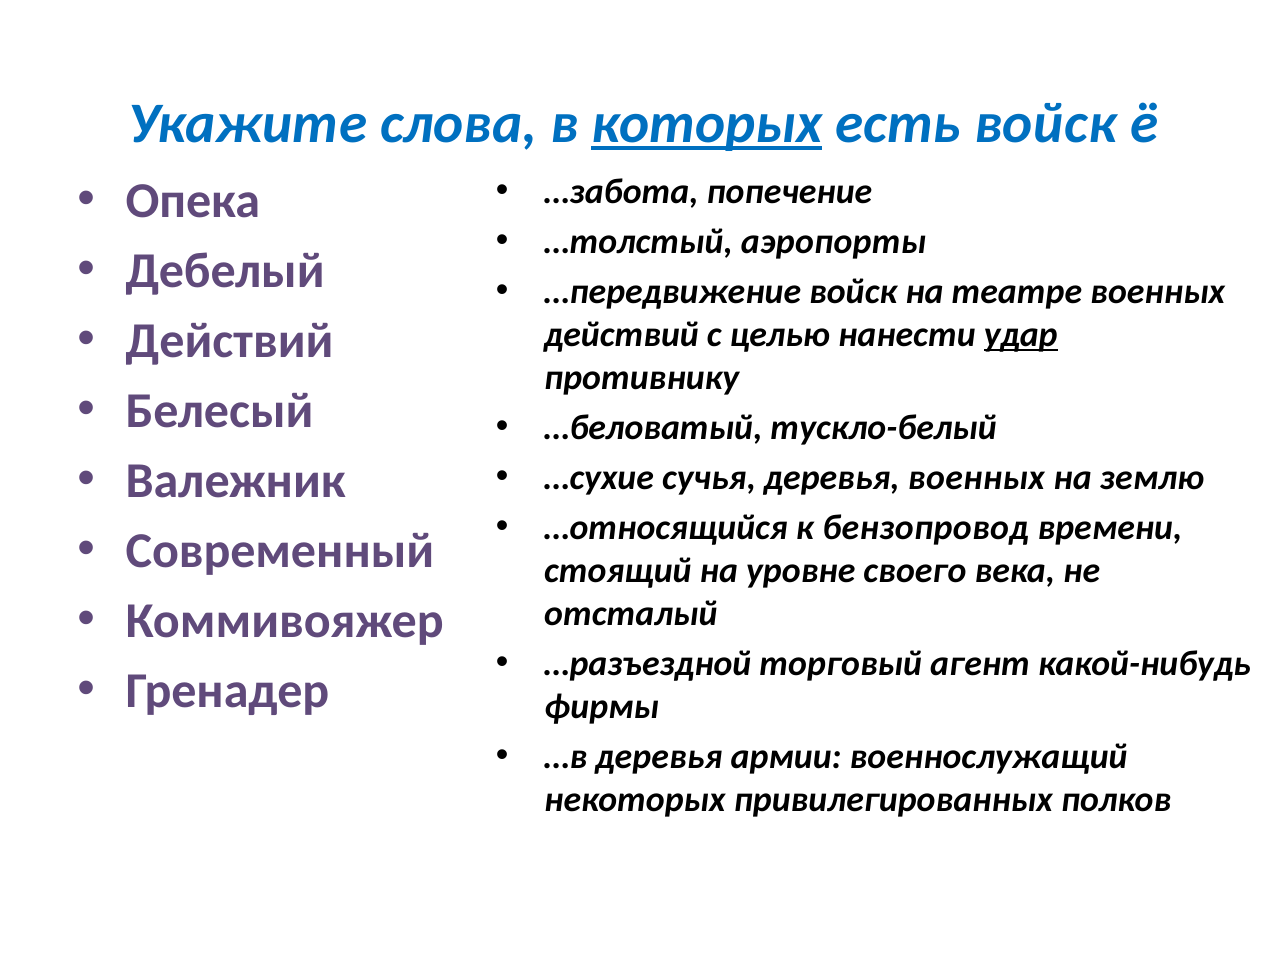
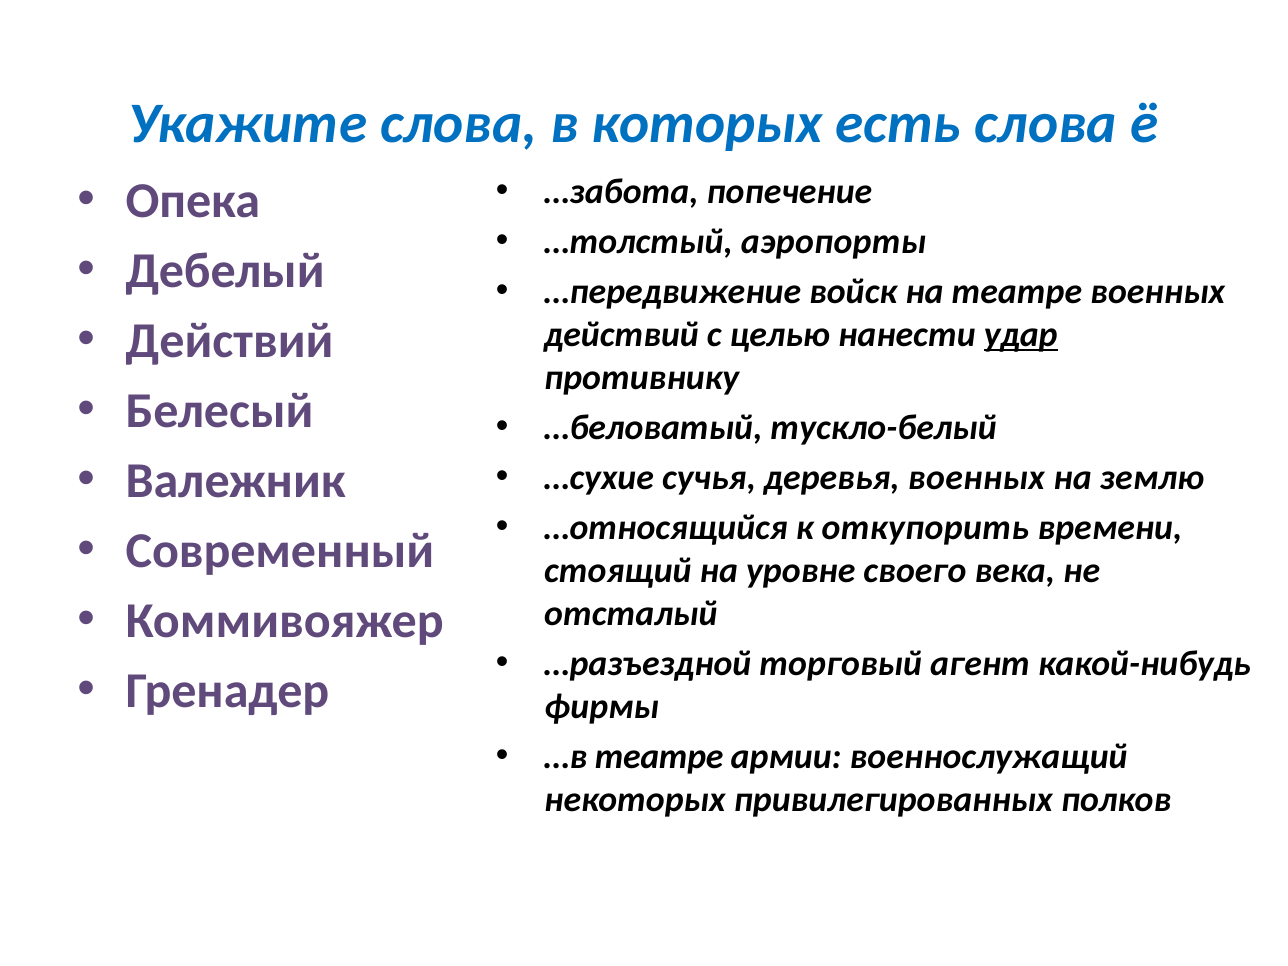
которых underline: present -> none (707, 123)
есть войск: войск -> слова (1046, 123)
бензопровод: бензопровод -> откупорить (925, 528)
…в деревья: деревья -> театре (659, 757)
